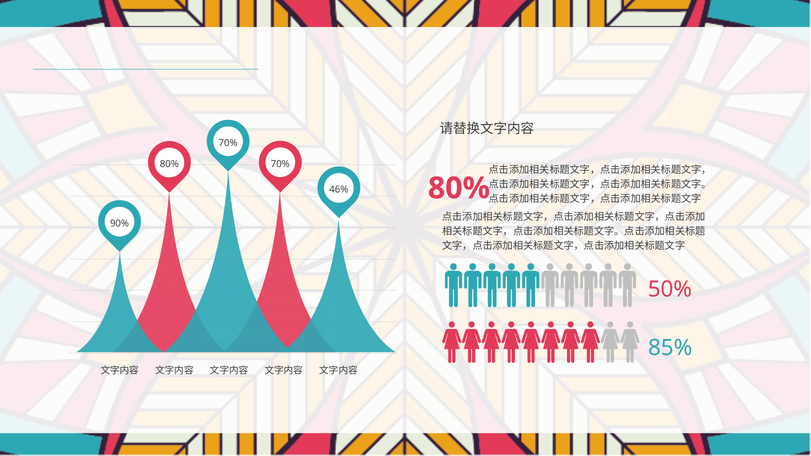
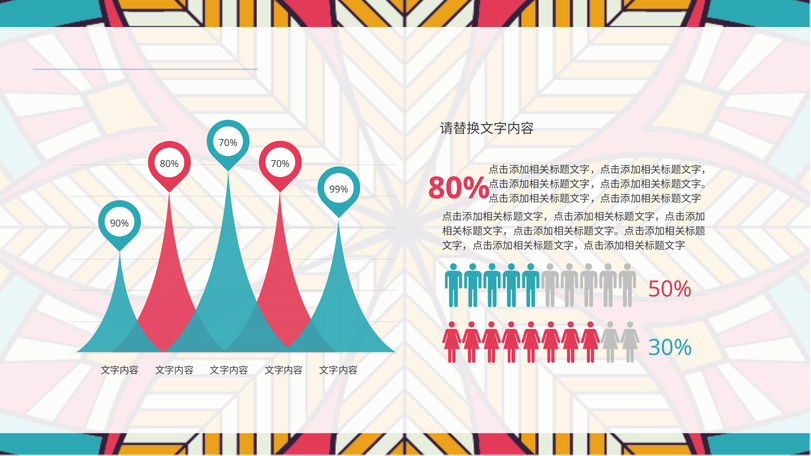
46%: 46% -> 99% (339, 190)
85%: 85% -> 30% (670, 348)
